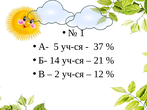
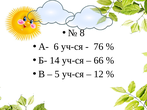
1: 1 -> 8 (82, 33)
5: 5 -> 6 (56, 47)
37: 37 -> 76 (98, 47)
21: 21 -> 66 (99, 60)
2: 2 -> 5 (57, 74)
